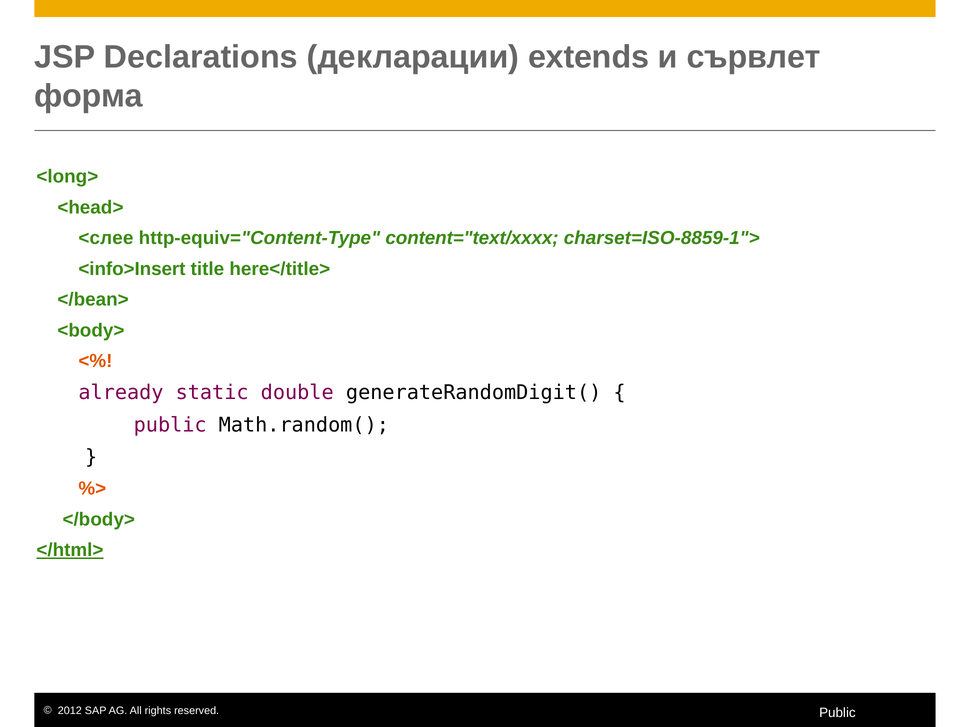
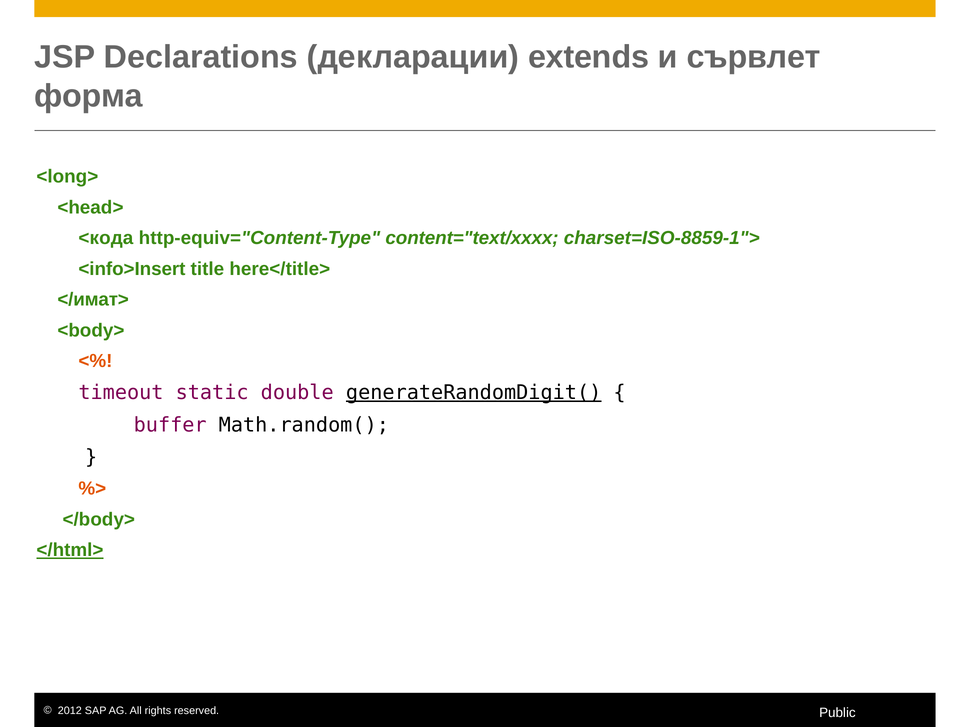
<слее: <слее -> <кода (106, 238)
</bean>: </bean> -> </имат> (93, 300)
already: already -> timeout (121, 393)
generateRandomDigit( underline: none -> present (474, 393)
public: public -> buffer (170, 425)
